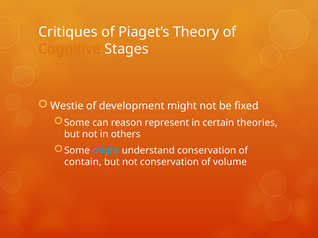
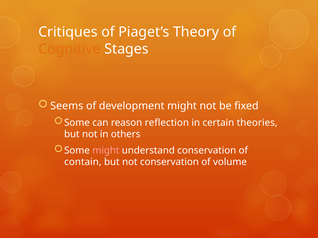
Westie: Westie -> Seems (67, 106)
represent: represent -> reflection (167, 123)
might colour: light blue -> pink (106, 151)
